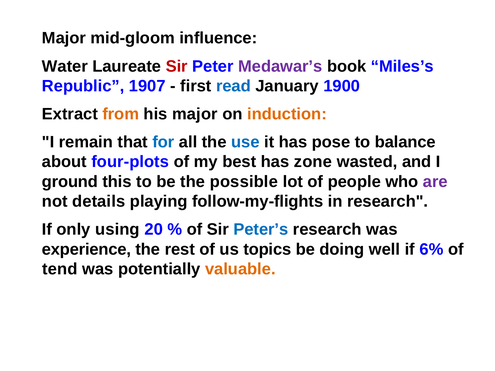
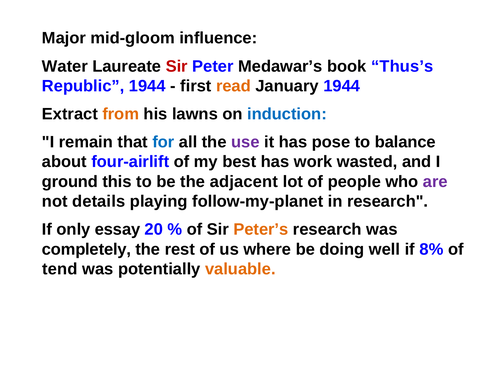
Medawar’s colour: purple -> black (280, 66)
Miles’s: Miles’s -> Thus’s (402, 66)
Republic 1907: 1907 -> 1944 (147, 86)
read colour: blue -> orange (233, 86)
January 1900: 1900 -> 1944 (342, 86)
his major: major -> lawns (195, 114)
induction colour: orange -> blue (287, 114)
use colour: blue -> purple (245, 142)
four-plots: four-plots -> four-airlift (130, 162)
zone: zone -> work (313, 162)
possible: possible -> adjacent (244, 182)
follow-my-flights: follow-my-flights -> follow-my-planet (258, 202)
using: using -> essay (118, 230)
Peter’s colour: blue -> orange (261, 230)
experience: experience -> completely (86, 249)
topics: topics -> where (267, 249)
6%: 6% -> 8% (432, 249)
